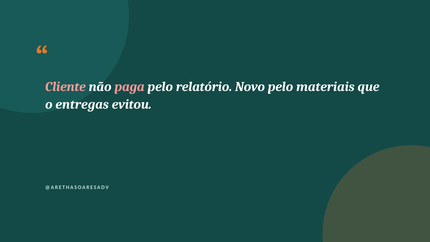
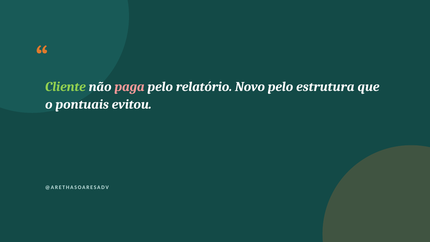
Cliente colour: pink -> light green (65, 87)
materiais: materiais -> estrutura (325, 87)
entregas: entregas -> pontuais (82, 104)
